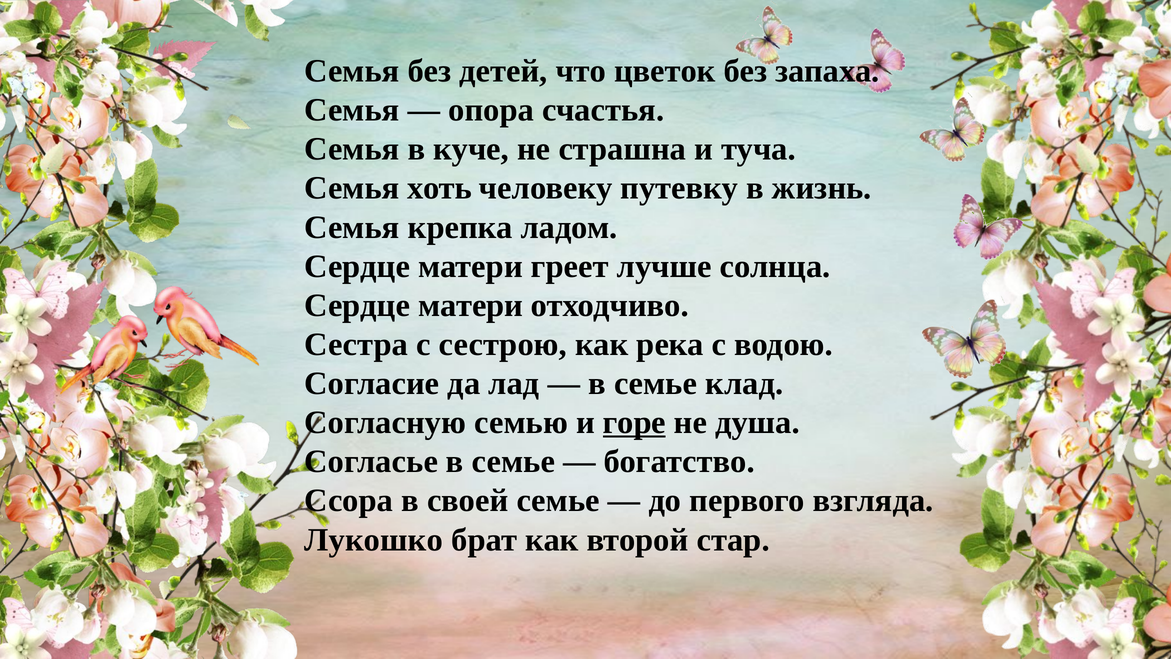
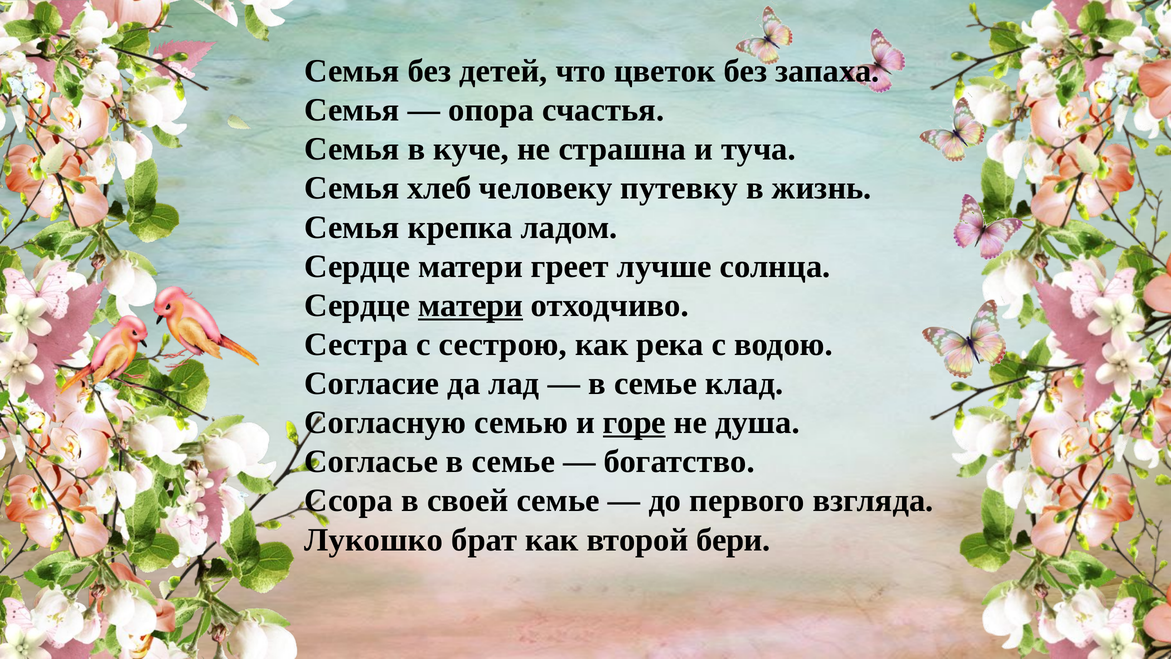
хоть: хоть -> хлеб (439, 188)
матери underline: none -> present (471, 305)
стар: стар -> бери (733, 540)
